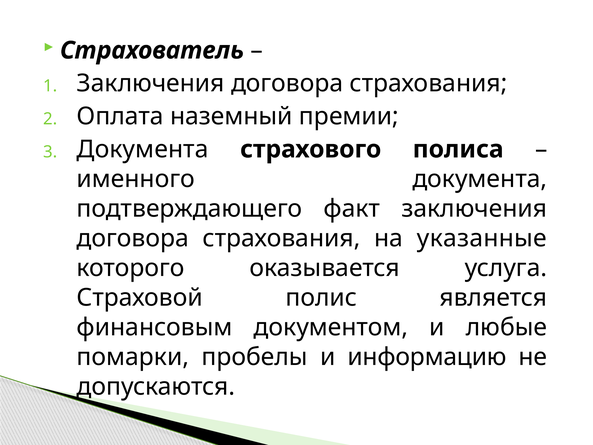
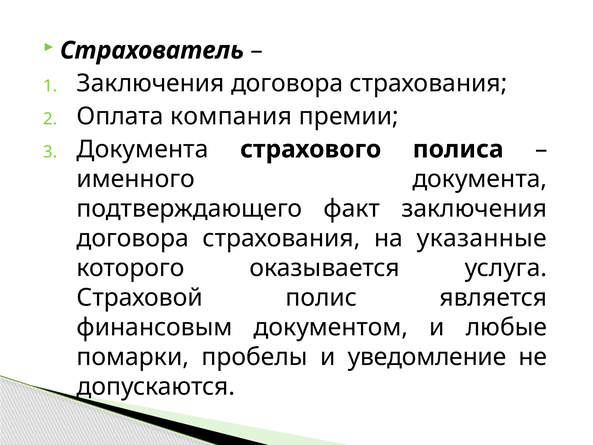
наземный: наземный -> компания (231, 116)
информацию: информацию -> уведомление (427, 357)
